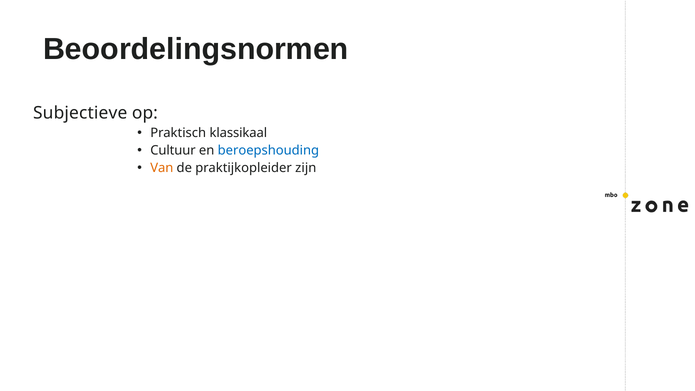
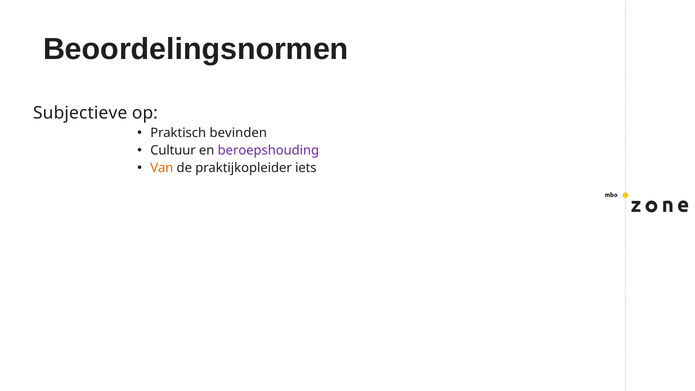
klassikaal: klassikaal -> bevinden (238, 133)
beroepshouding colour: blue -> purple (268, 150)
zijn: zijn -> iets (306, 168)
